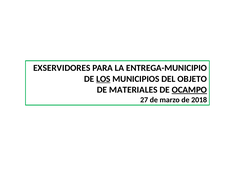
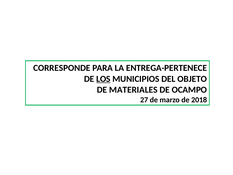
EXSERVIDORES: EXSERVIDORES -> CORRESPONDE (62, 68)
ENTREGA-MUNICIPIO: ENTREGA-MUNICIPIO -> ENTREGA-PERTENECE (167, 68)
OCAMPO underline: present -> none (189, 90)
